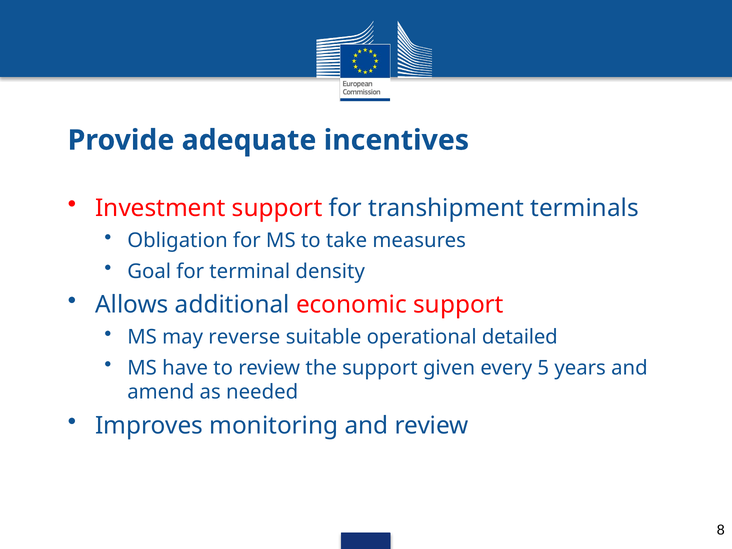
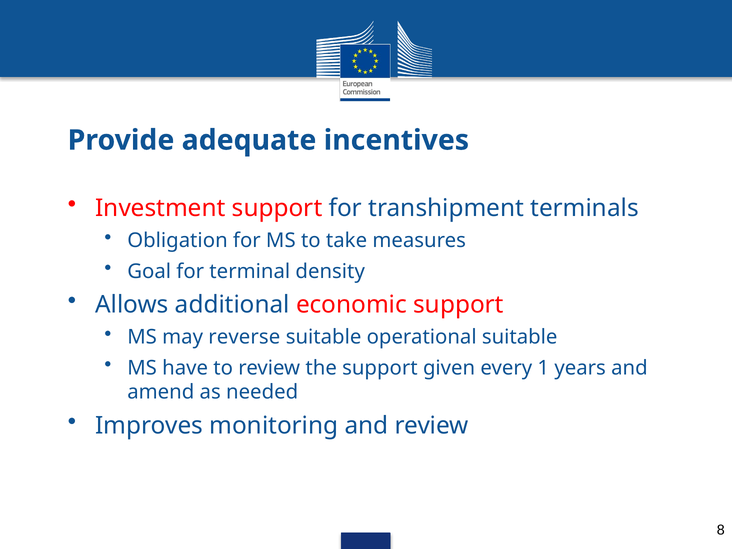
operational detailed: detailed -> suitable (520, 337)
5: 5 -> 1 (543, 368)
